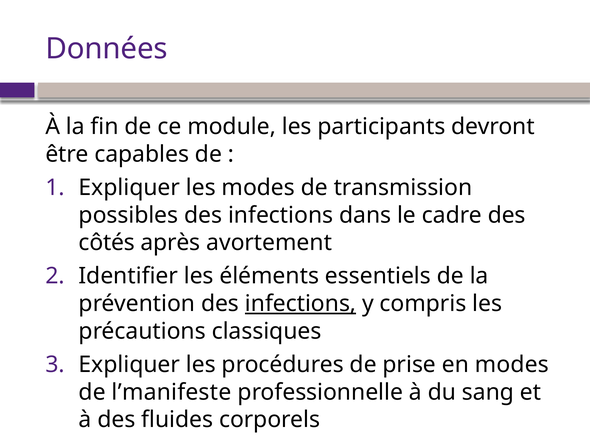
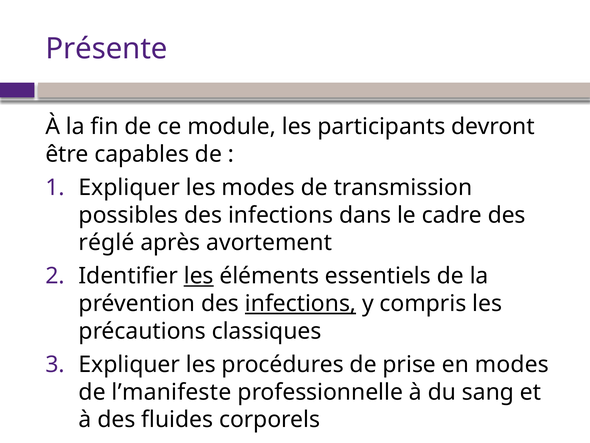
Données: Données -> Présente (106, 49)
côtés: côtés -> réglé (107, 242)
les underline: none -> present (199, 276)
